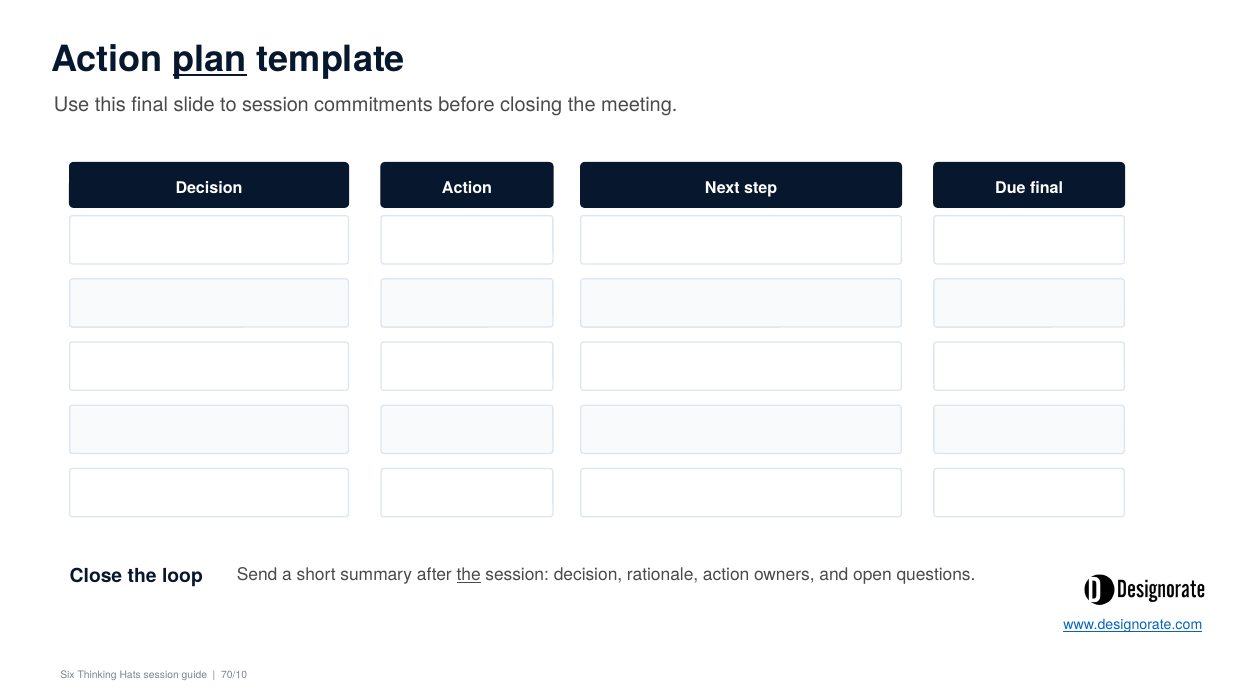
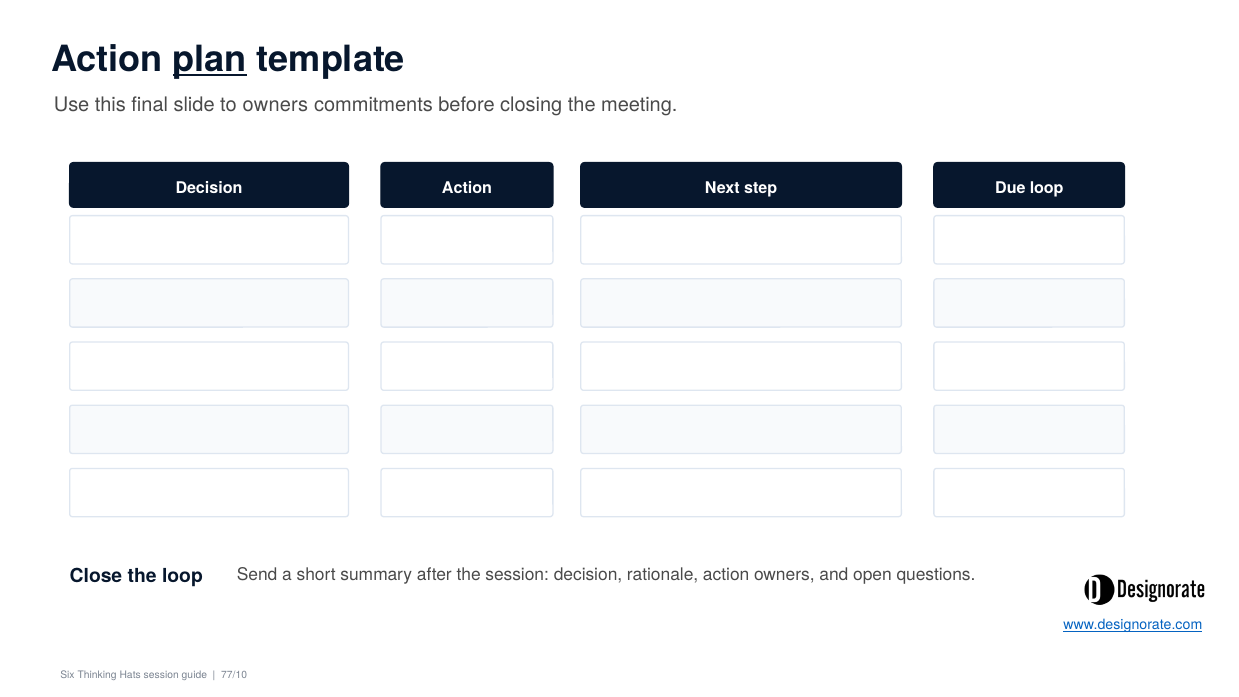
to session: session -> owners (275, 104)
Due final: final -> loop (1047, 188)
the underline: present -> none (469, 575)
70/10: 70/10 -> 77/10 (234, 675)
